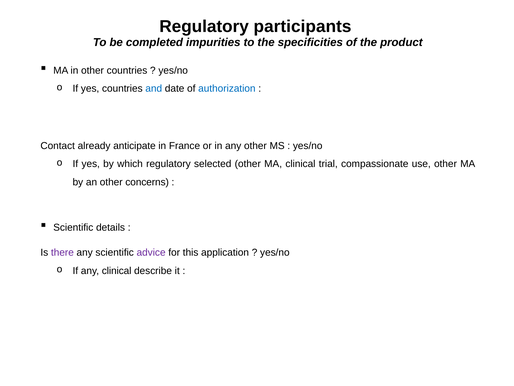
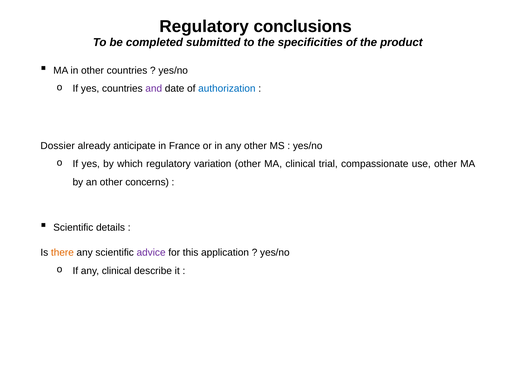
participants: participants -> conclusions (303, 27)
impurities: impurities -> submitted (213, 42)
and colour: blue -> purple (154, 88)
Contact: Contact -> Dossier (58, 146)
selected: selected -> variation (213, 164)
there colour: purple -> orange (62, 252)
